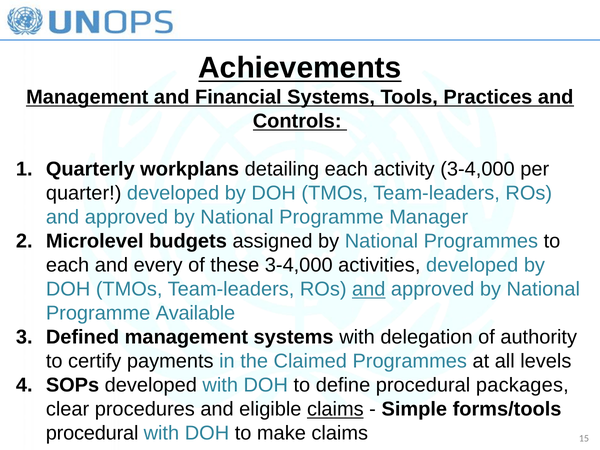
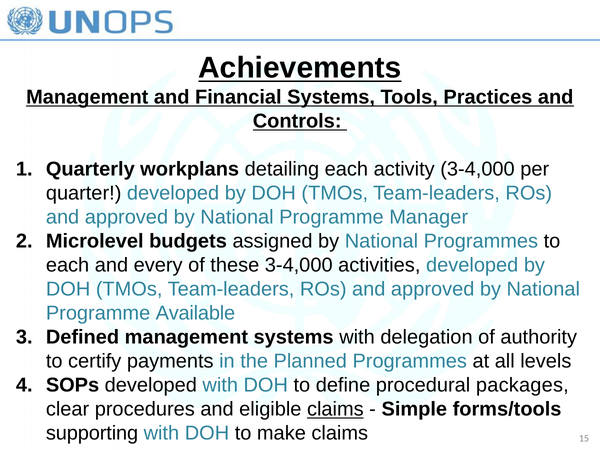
and underline: present -> none (369, 289)
Claimed: Claimed -> Planned (310, 361)
procedural: procedural -> supporting (92, 433)
